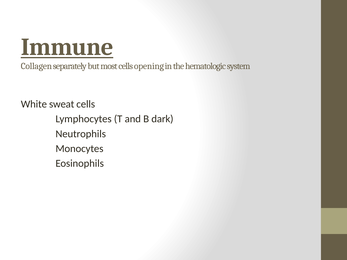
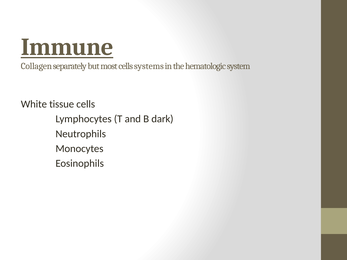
opening: opening -> systems (149, 66)
sweat: sweat -> tissue (62, 104)
